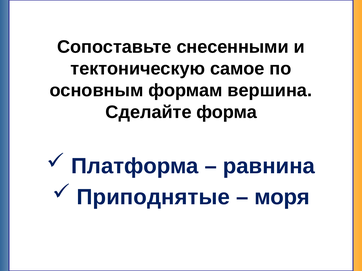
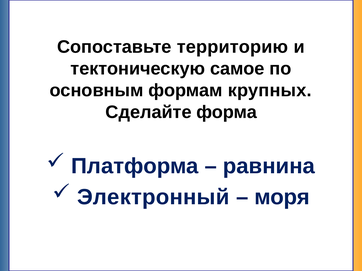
снесенными: снесенными -> территорию (232, 47)
вершина: вершина -> крупных (270, 91)
Приподнятые: Приподнятые -> Электронный (153, 197)
